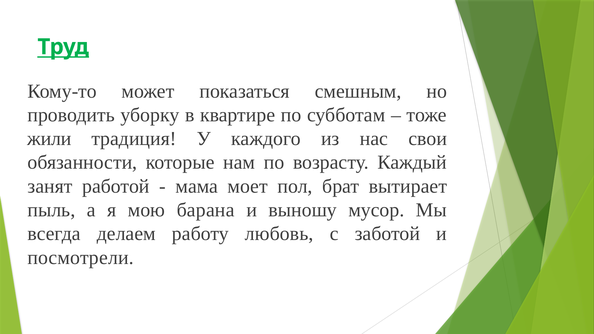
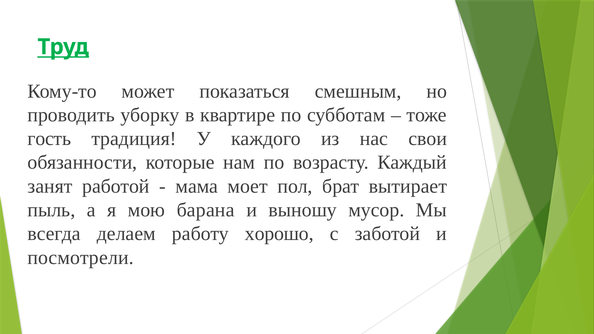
жили: жили -> гость (49, 139)
любовь: любовь -> хорошо (279, 234)
